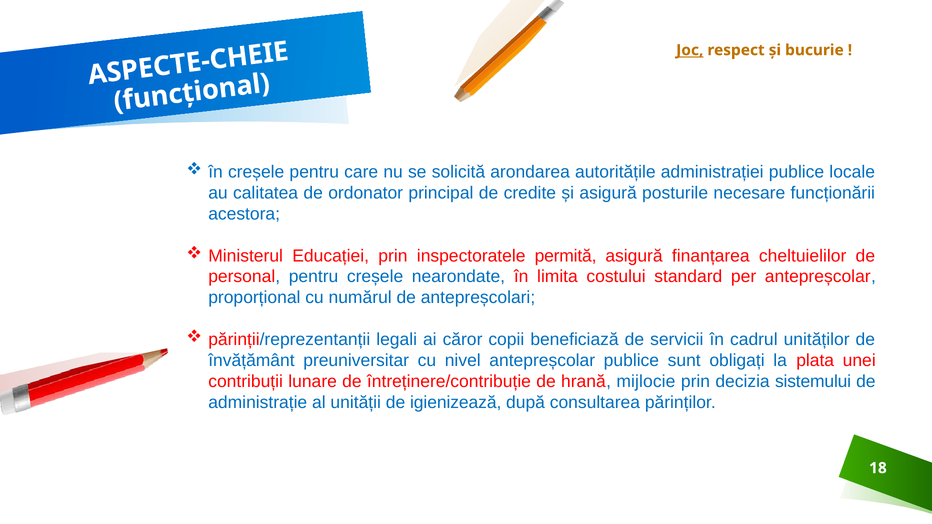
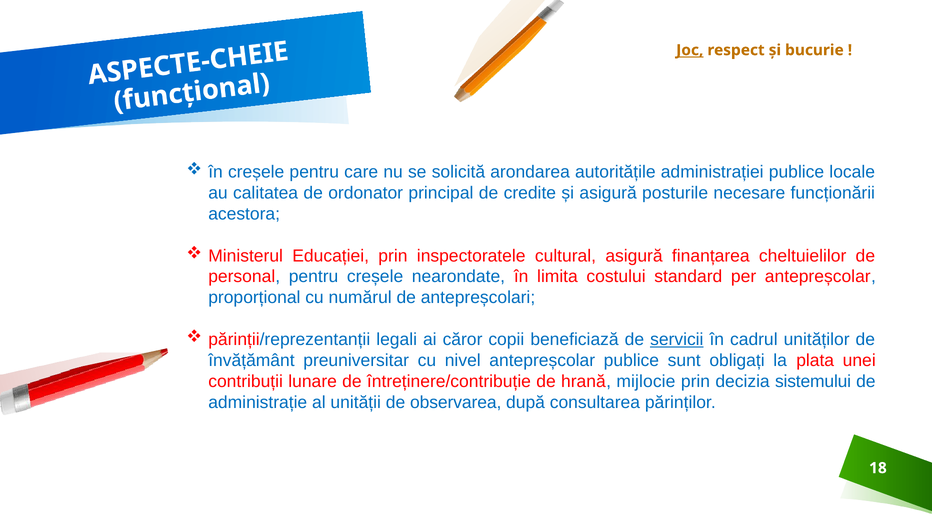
permită: permită -> cultural (565, 256)
servicii underline: none -> present (677, 340)
igienizează: igienizează -> observarea (456, 403)
